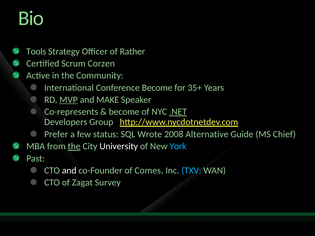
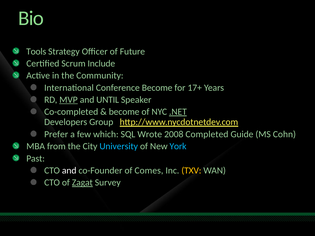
Rather: Rather -> Future (132, 51)
Corzen: Corzen -> Include (101, 64)
35+: 35+ -> 17+ (195, 88)
MAKE: MAKE -> UNTIL (108, 100)
Co-represents: Co-represents -> Co-completed (71, 112)
status: status -> which (106, 134)
Alternative: Alternative -> Completed (207, 134)
Chief: Chief -> Cohn (284, 134)
the underline: present -> none (74, 146)
University colour: white -> light blue (119, 146)
TXV colour: light blue -> yellow (191, 171)
Zagat underline: none -> present (82, 183)
